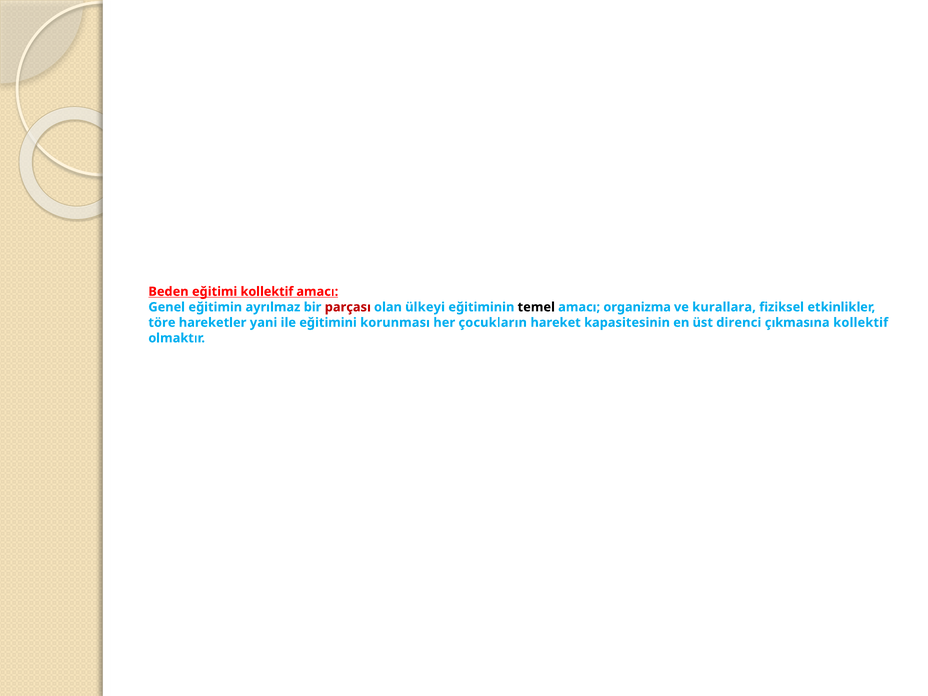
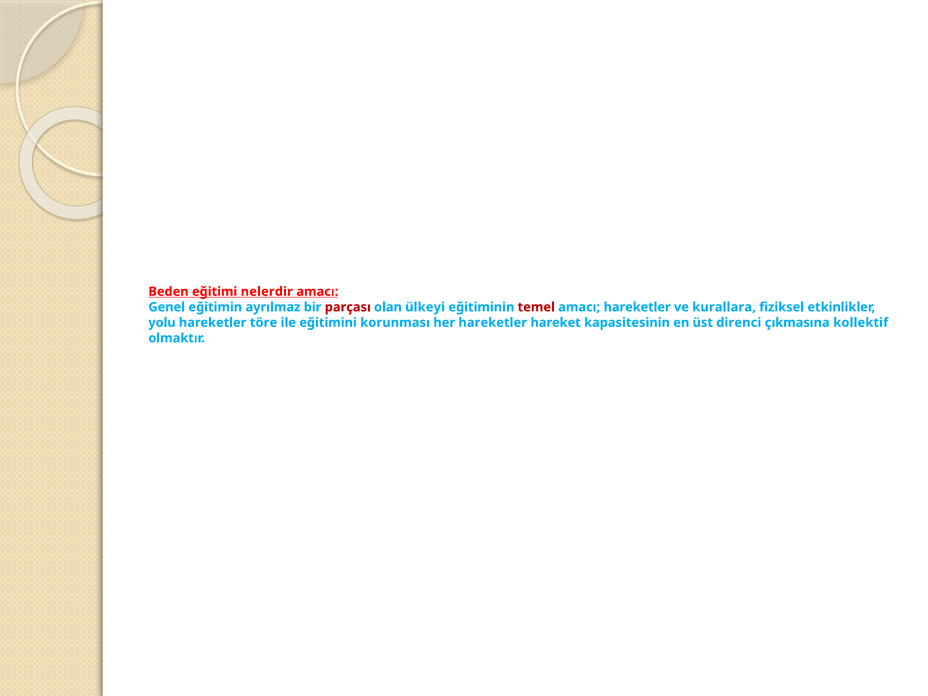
eğitimi kollektif: kollektif -> nelerdir (267, 292)
temel colour: black -> red (536, 307)
amacı organizma: organizma -> hareketler (637, 307)
töre: töre -> yolu (162, 323)
yani: yani -> töre (264, 323)
her çocukların: çocukların -> hareketler (493, 323)
